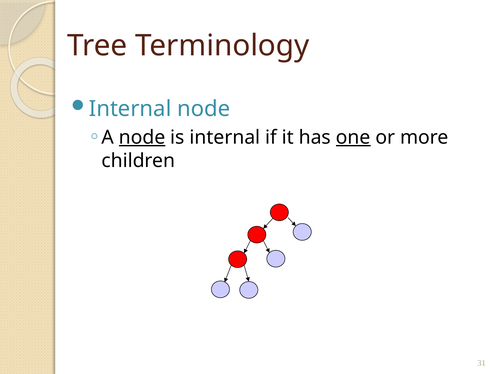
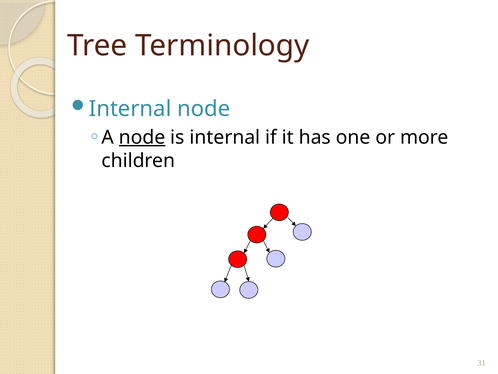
one underline: present -> none (353, 137)
